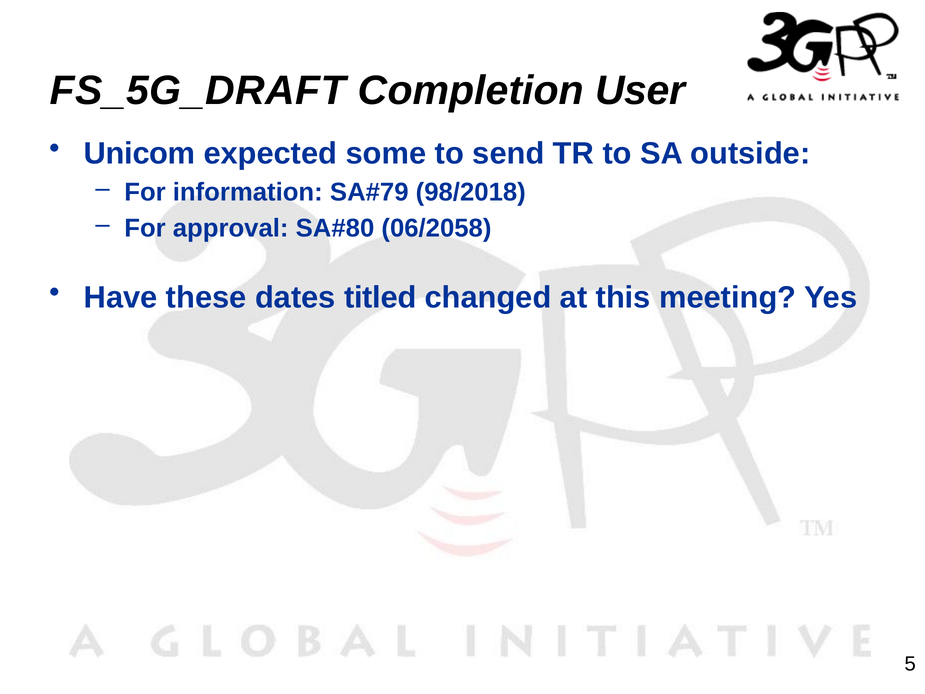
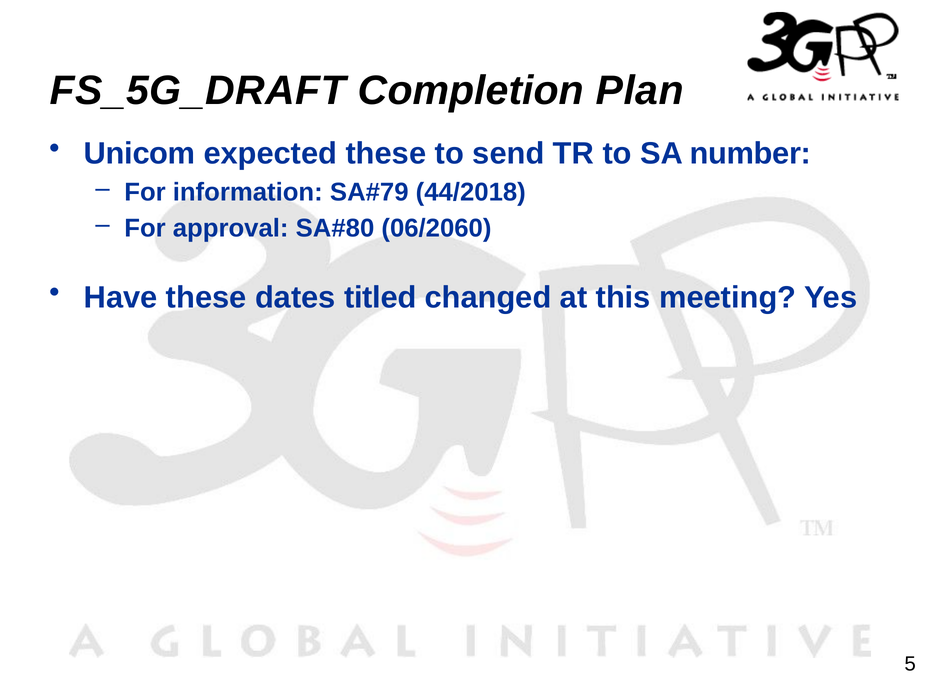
User: User -> Plan (640, 91)
expected some: some -> these (386, 153)
outside: outside -> number (750, 153)
98/2018: 98/2018 -> 44/2018 (471, 192)
06/2058: 06/2058 -> 06/2060 (436, 228)
